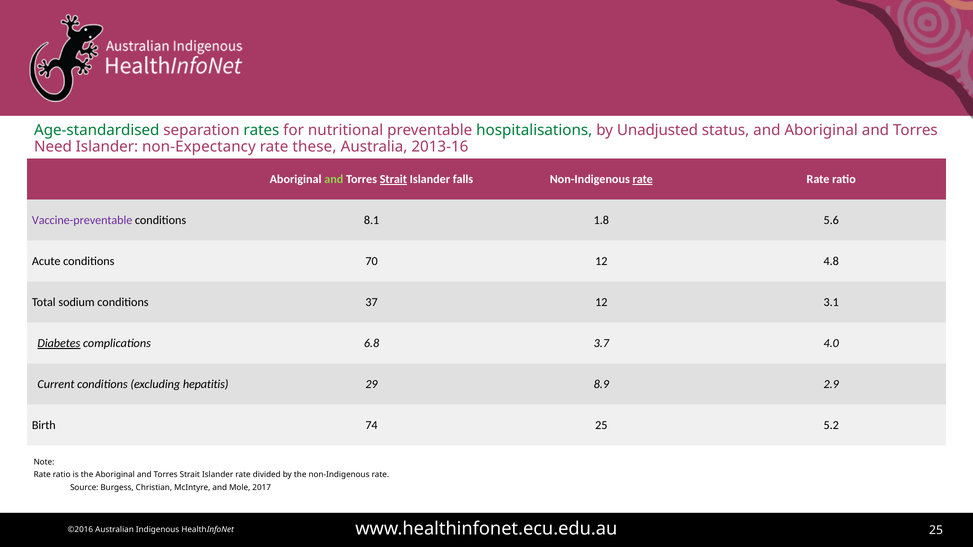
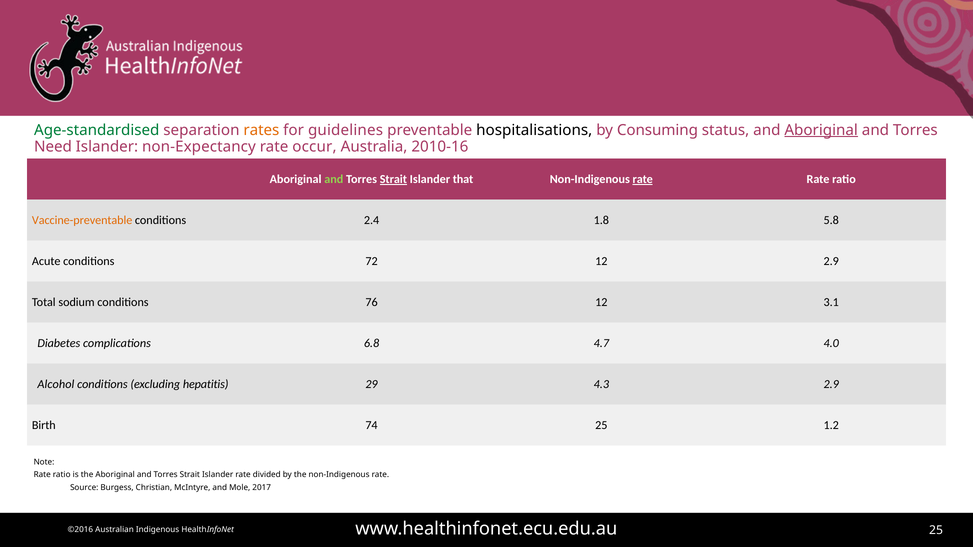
rates colour: green -> orange (261, 130)
nutritional: nutritional -> guidelines (346, 130)
hospitalisations colour: green -> black (534, 130)
Unadjusted: Unadjusted -> Consuming (657, 130)
Aboriginal underline: none -> present (821, 130)
these: these -> occur (314, 147)
2013-16: 2013-16 -> 2010-16 (440, 147)
falls: falls -> that (463, 179)
Vaccine-preventable colour: purple -> orange (82, 220)
8.1: 8.1 -> 2.4 (372, 220)
5.6: 5.6 -> 5.8 (831, 220)
70: 70 -> 72 (372, 261)
12 4.8: 4.8 -> 2.9 (831, 261)
37: 37 -> 76 (372, 302)
Diabetes underline: present -> none (59, 343)
3.7: 3.7 -> 4.7 (601, 343)
Current: Current -> Alcohol (56, 385)
8.9: 8.9 -> 4.3 (601, 385)
5.2: 5.2 -> 1.2 (831, 426)
